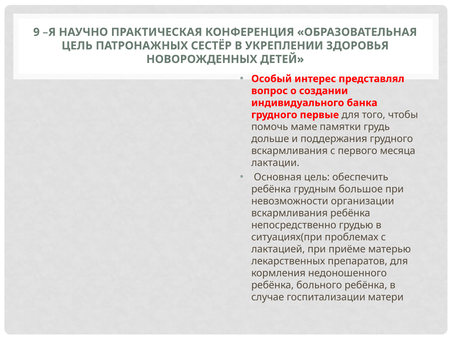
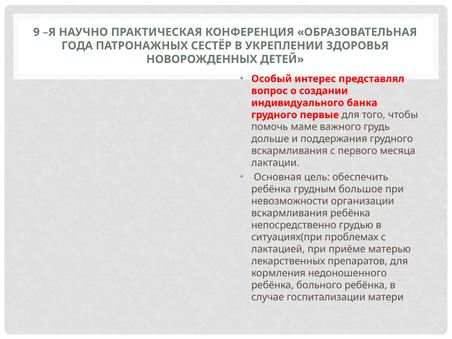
ЦЕЛЬ: ЦЕЛЬ -> ГОДА (77, 46)
памятки: памятки -> важного (340, 127)
